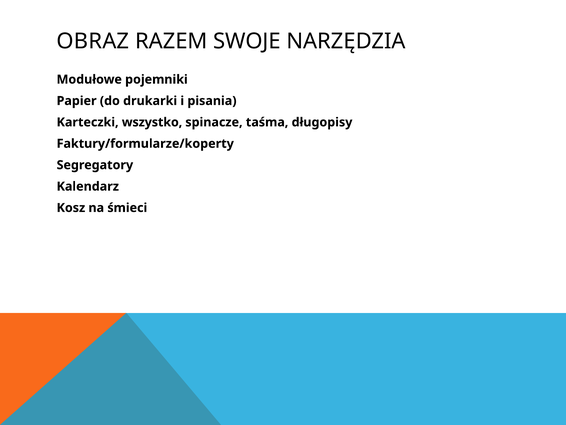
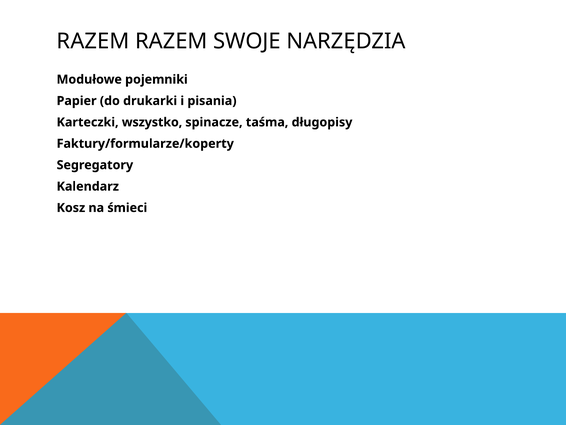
OBRAZ: OBRAZ -> RAZEM (93, 41)
